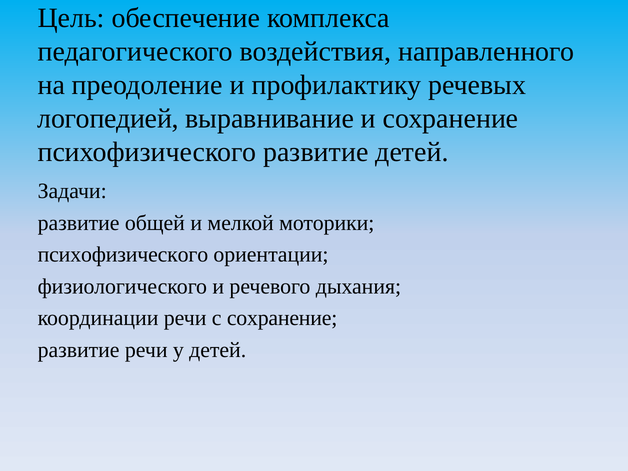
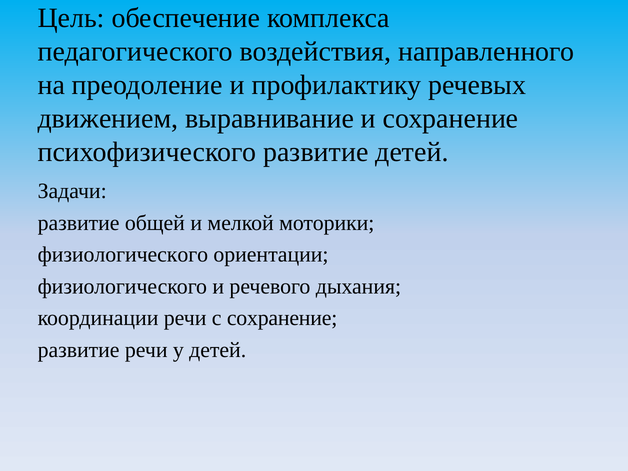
логопедией: логопедией -> движением (108, 119)
психофизического: психофизического -> физиологического (123, 255)
